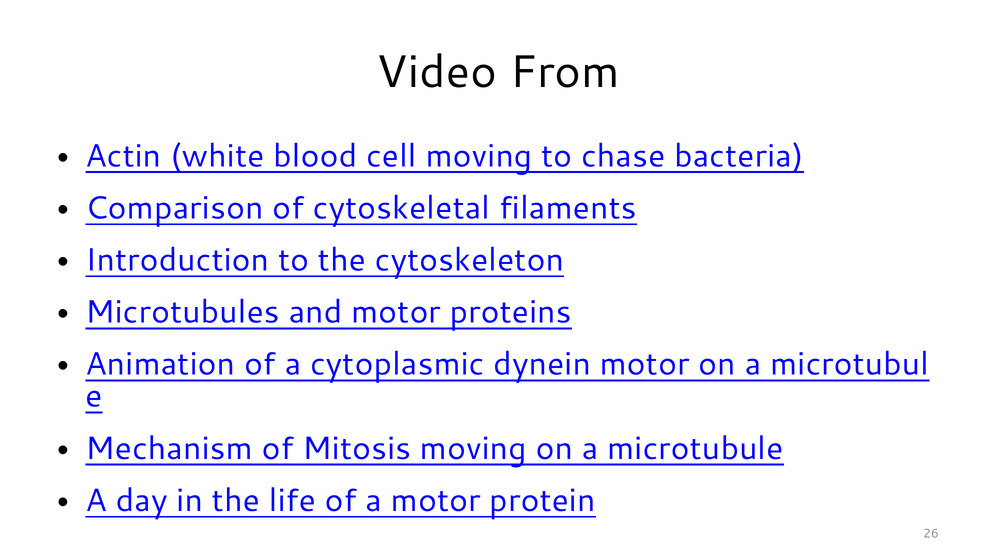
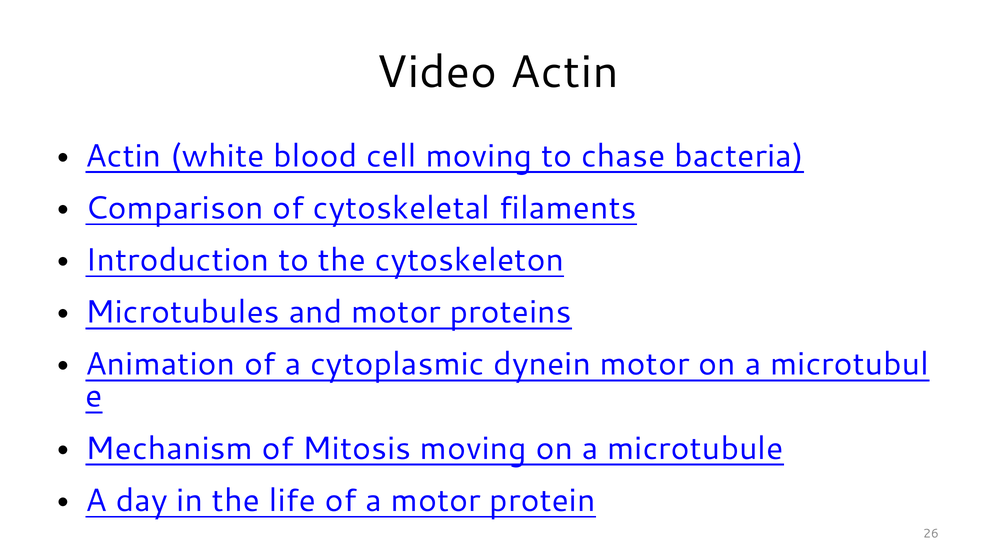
Video From: From -> Actin (564, 72)
